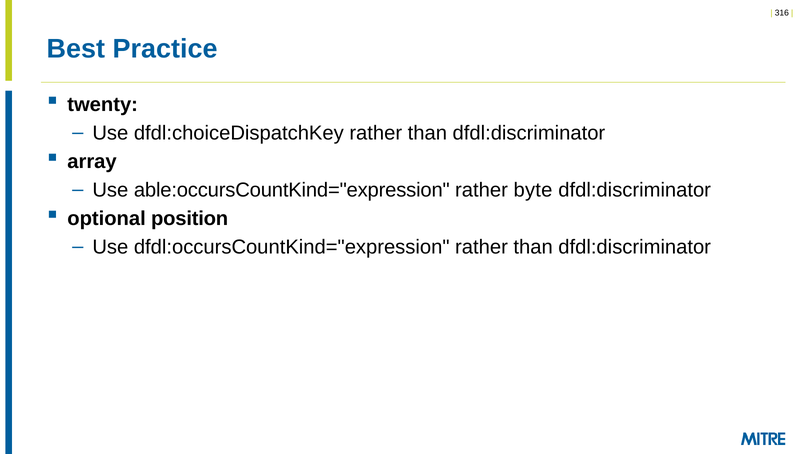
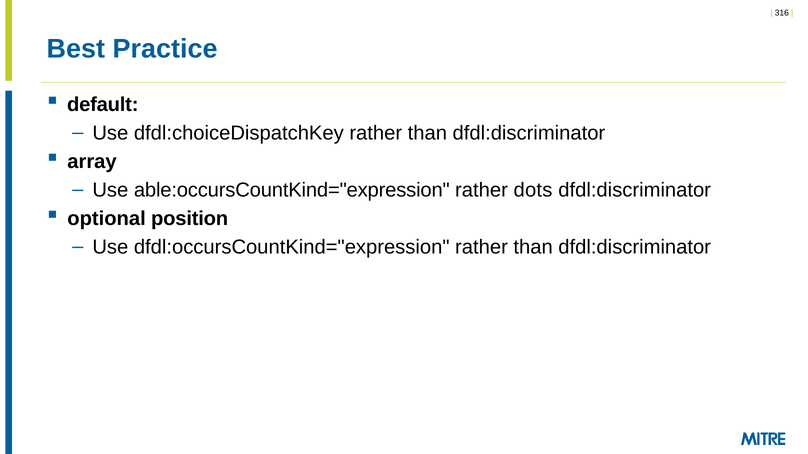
twenty: twenty -> default (103, 105)
byte: byte -> dots (533, 190)
